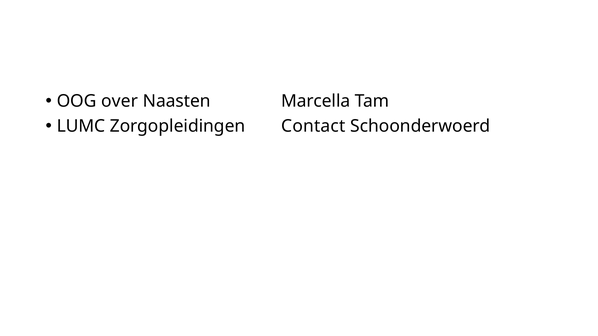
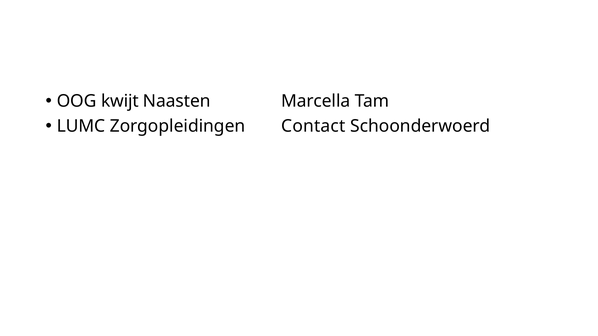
over: over -> kwijt (120, 101)
